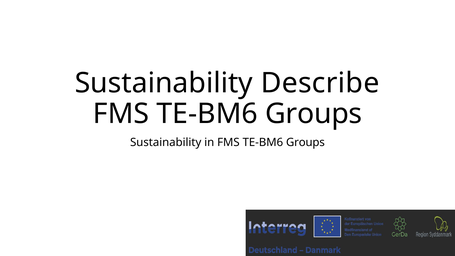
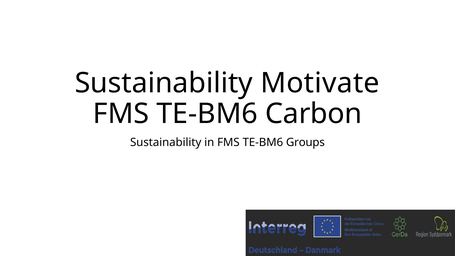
Describe: Describe -> Motivate (320, 83)
Groups: Groups -> Carbon (314, 114)
